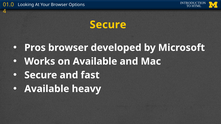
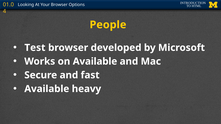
Secure: Secure -> People (108, 25)
Pros: Pros -> Test (35, 48)
